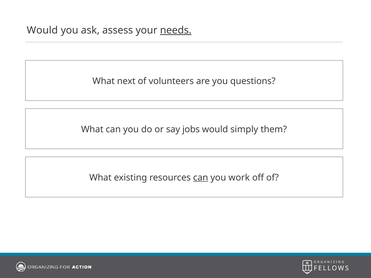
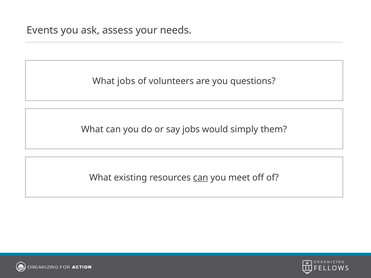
Would: Would -> Events (42, 30)
needs underline: present -> none (176, 30)
What next: next -> jobs (126, 81)
work: work -> meet (239, 178)
